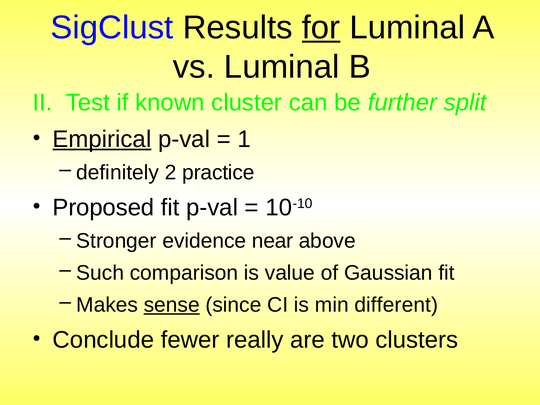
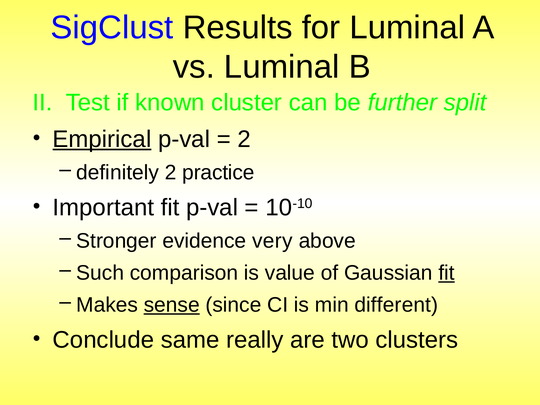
for underline: present -> none (321, 28)
1: 1 -> 2 (244, 139)
Proposed: Proposed -> Important (103, 208)
near: near -> very (272, 241)
fit underline: none -> present (447, 273)
fewer: fewer -> same (190, 340)
